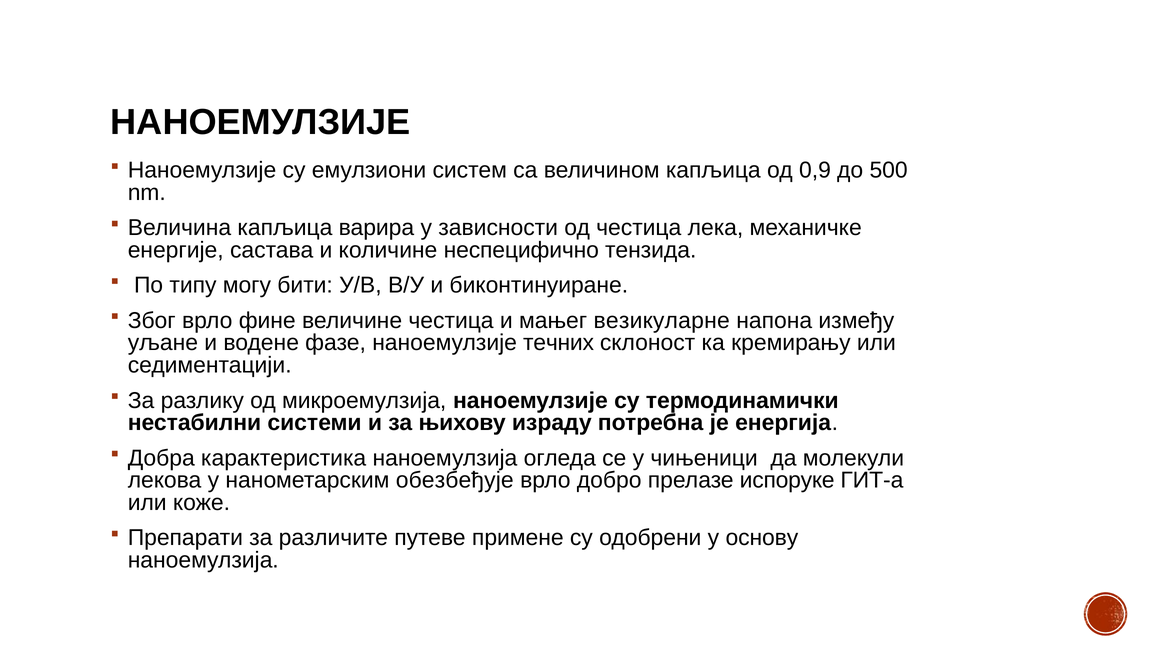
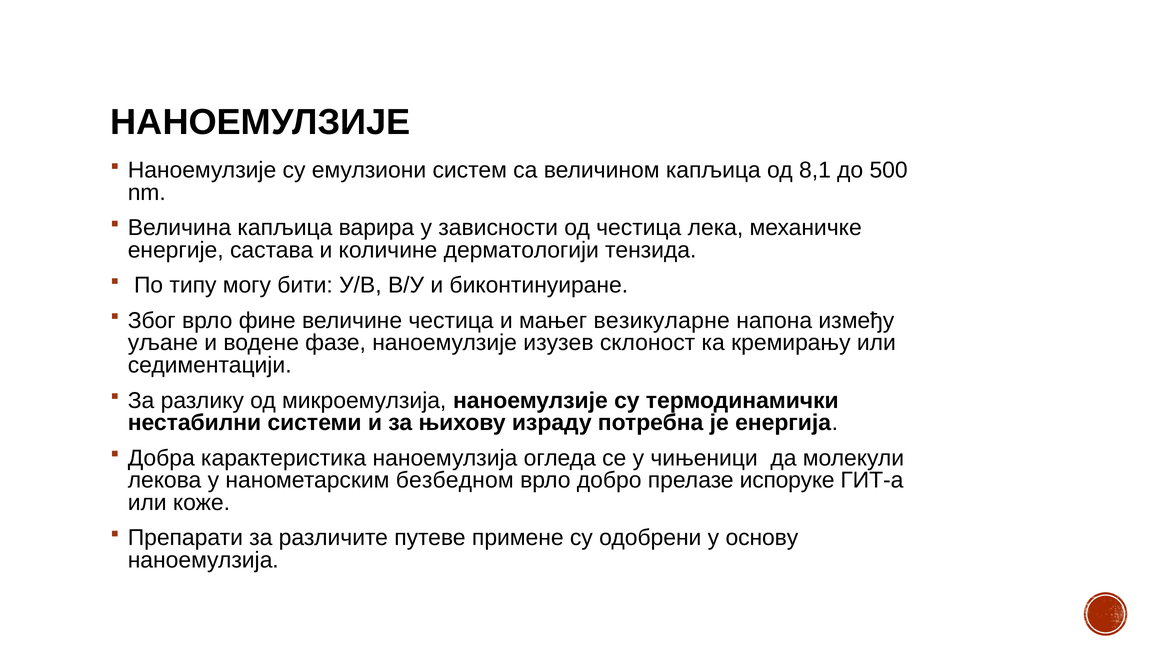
0,9: 0,9 -> 8,1 (815, 170)
неспецифично: неспецифично -> дерматологији (521, 250)
течних: течних -> изузев (558, 343)
обезбеђује: обезбеђује -> безбедном (455, 480)
